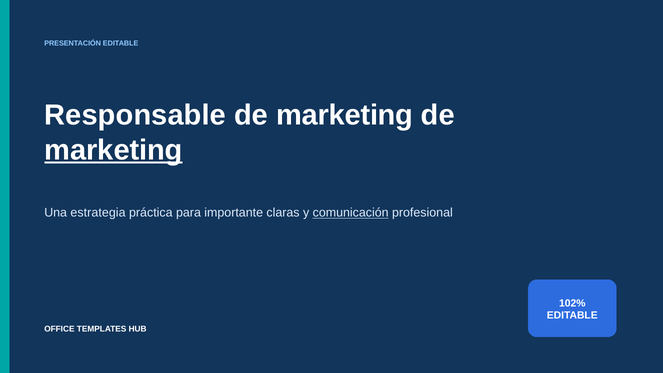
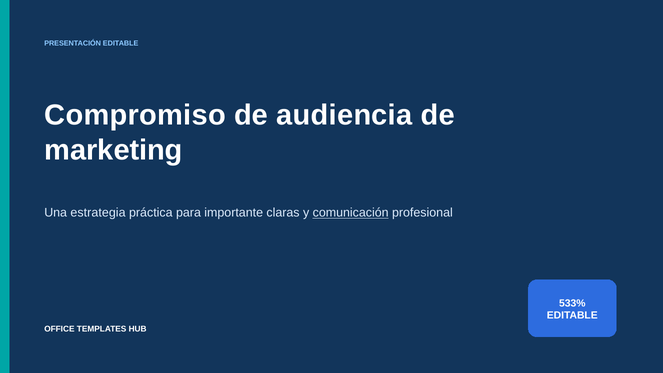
Responsable: Responsable -> Compromiso (135, 115)
marketing: marketing -> audiencia (344, 115)
marketing underline: present -> none (113, 150)
102%: 102% -> 533% (572, 303)
